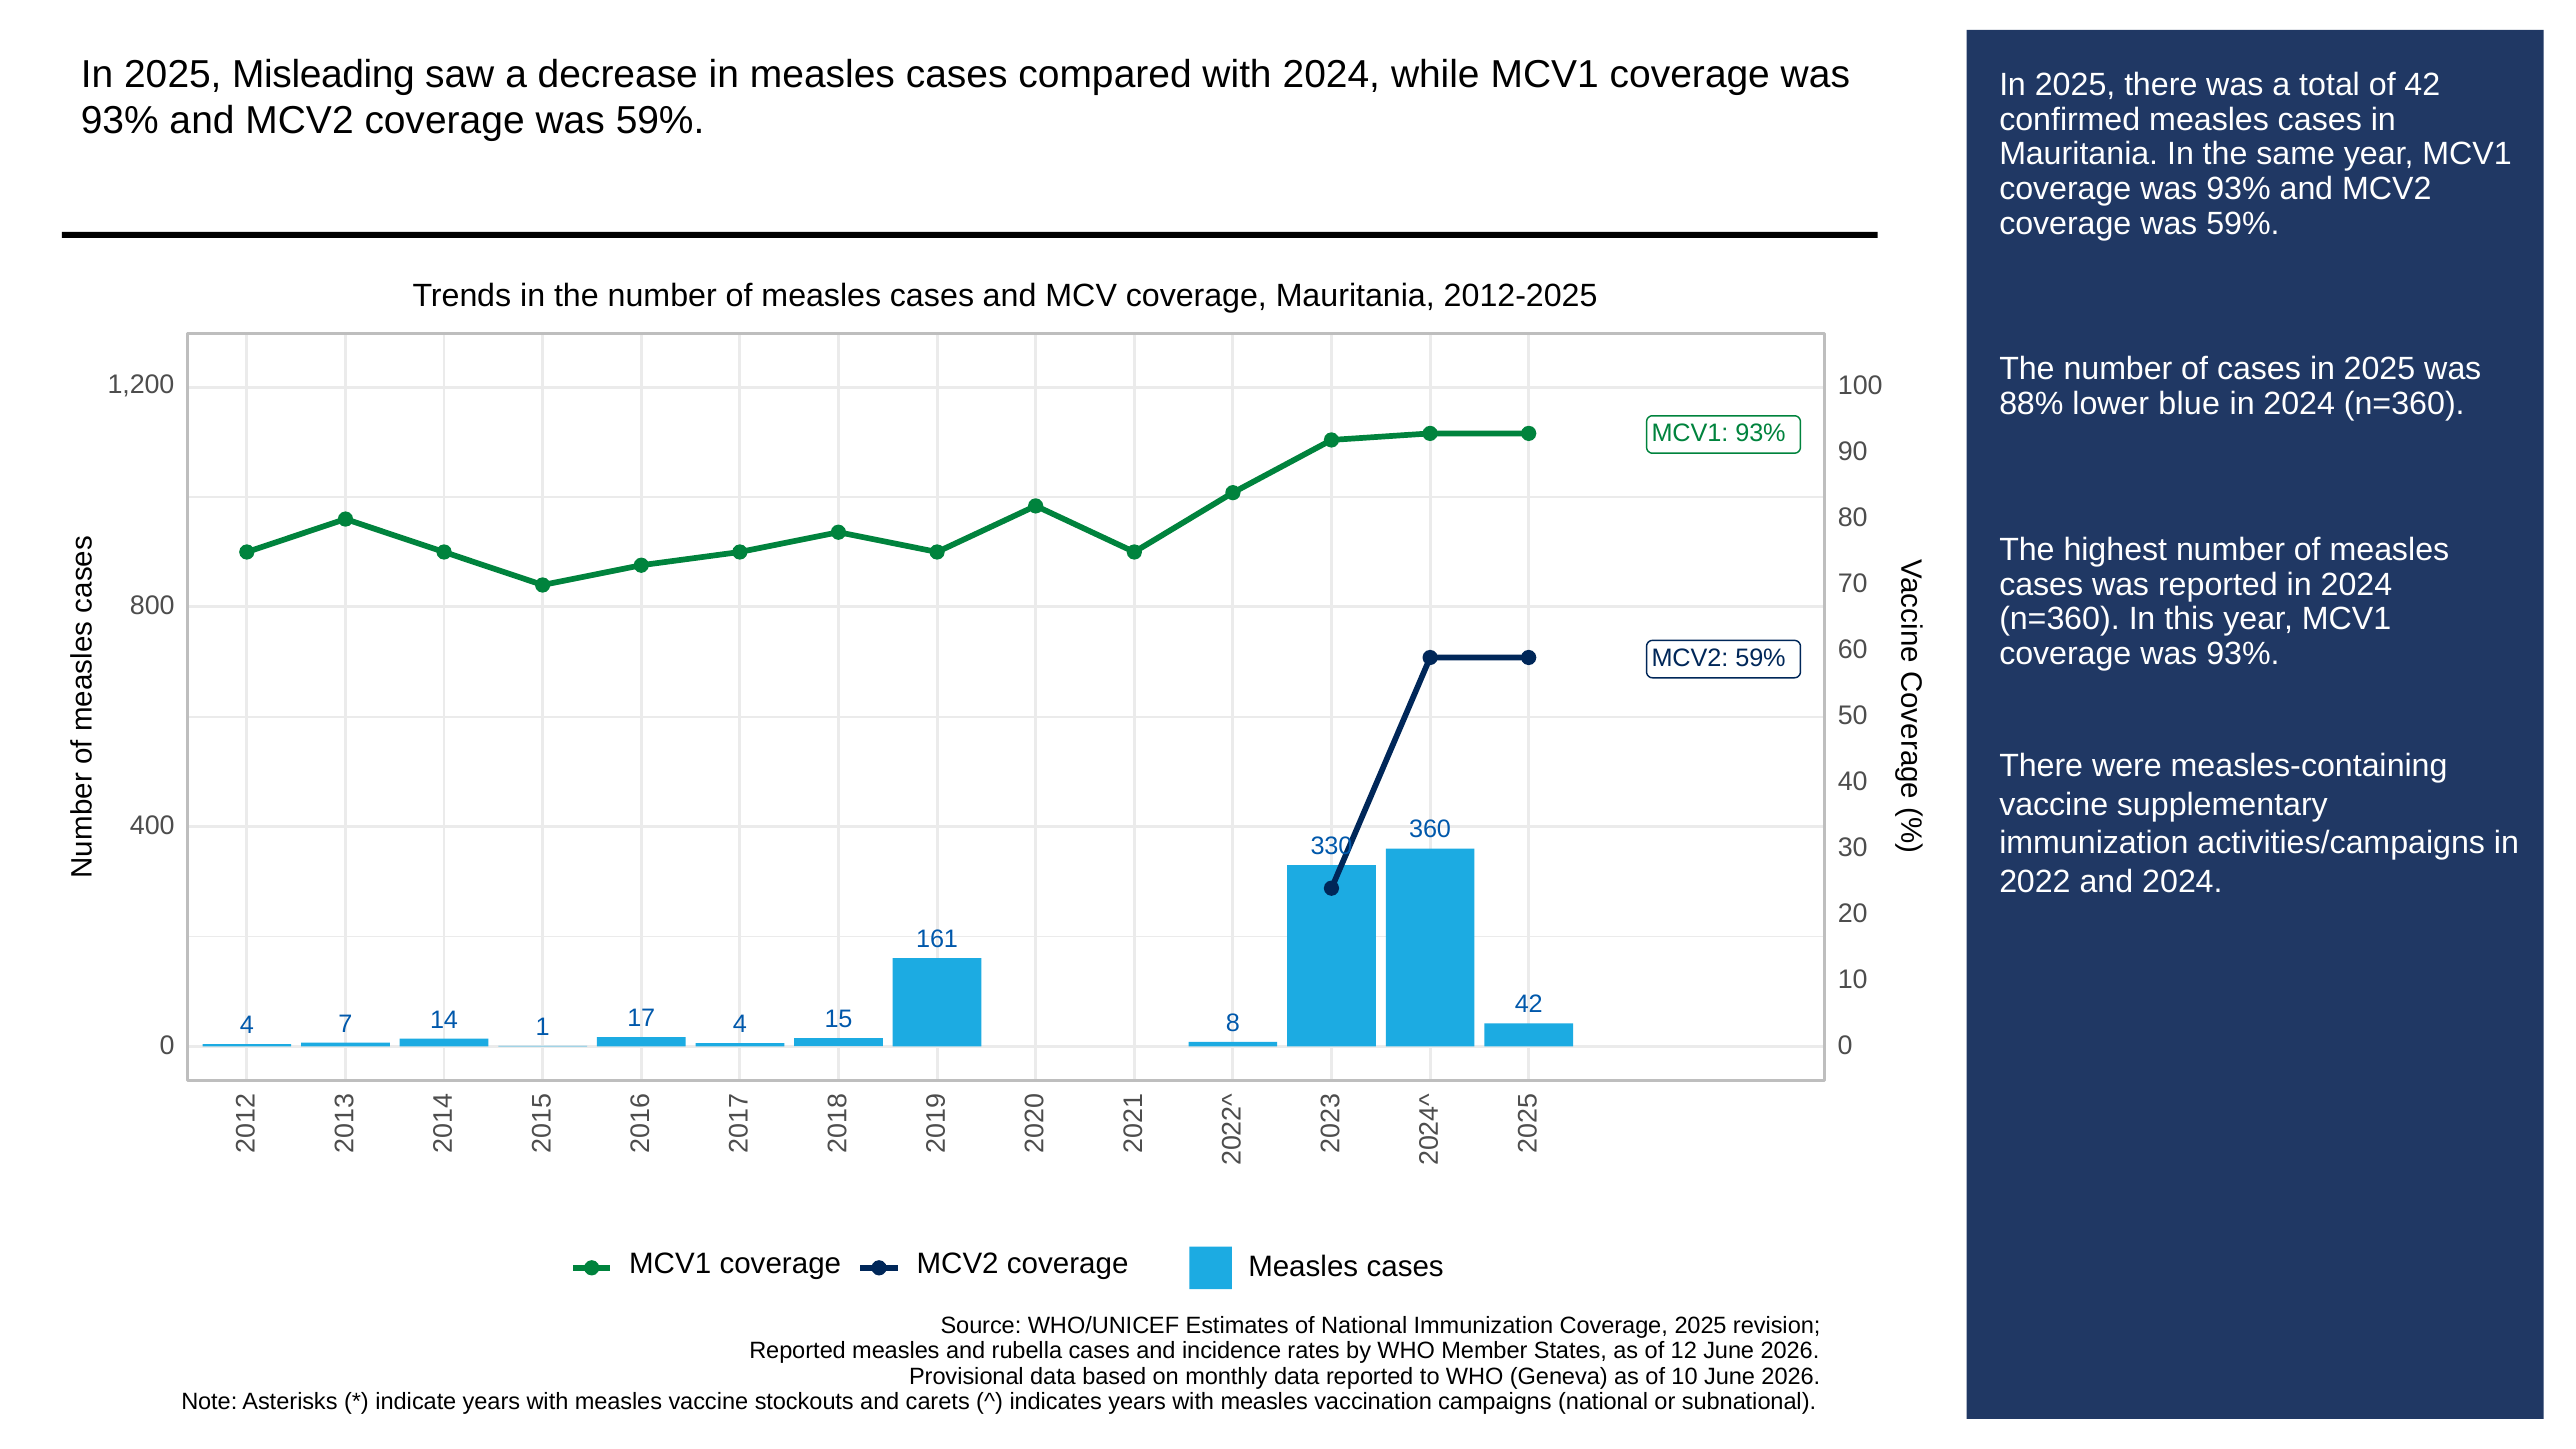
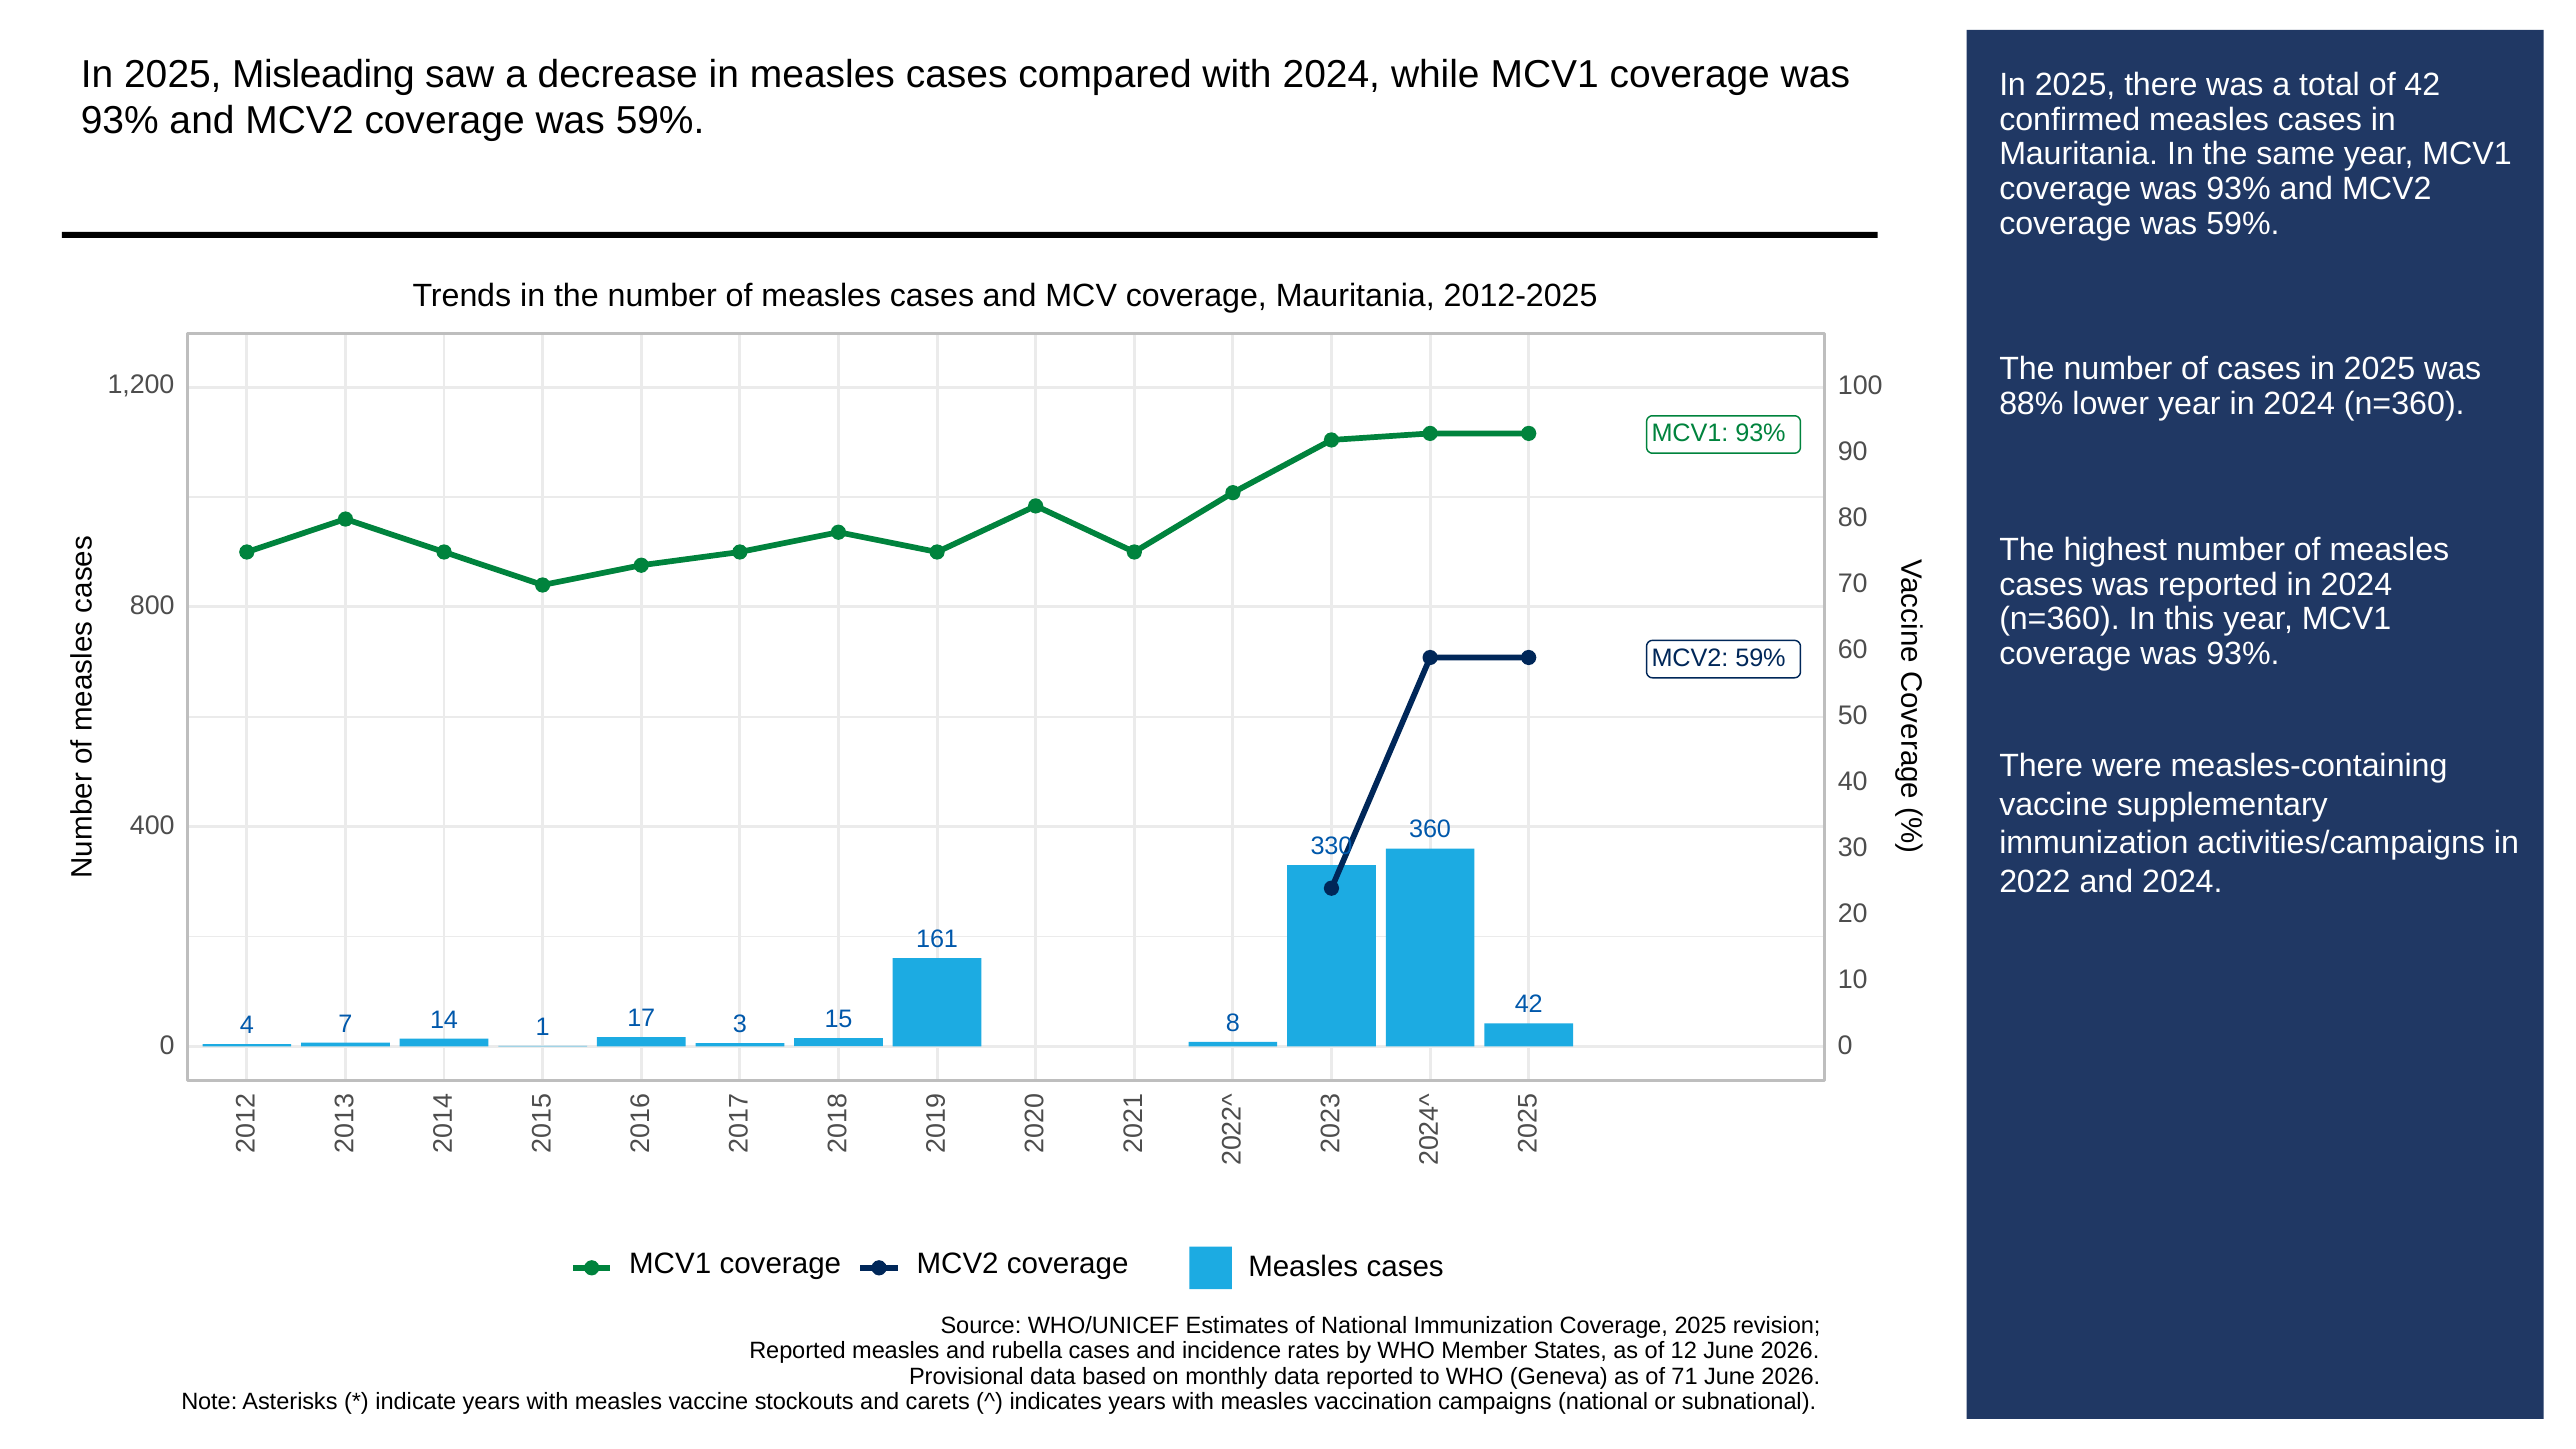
lower blue: blue -> year (2189, 404)
17 4: 4 -> 3 (740, 1024)
of 10: 10 -> 71 (1685, 1376)
